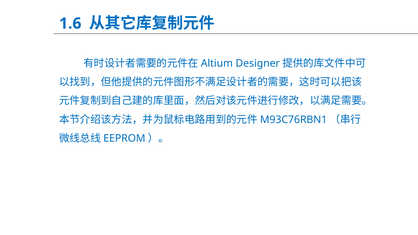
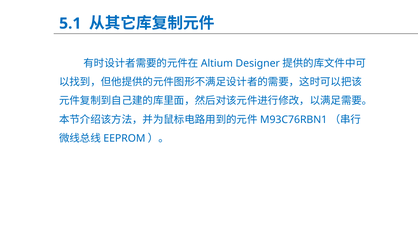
1.6: 1.6 -> 5.1 (70, 23)
